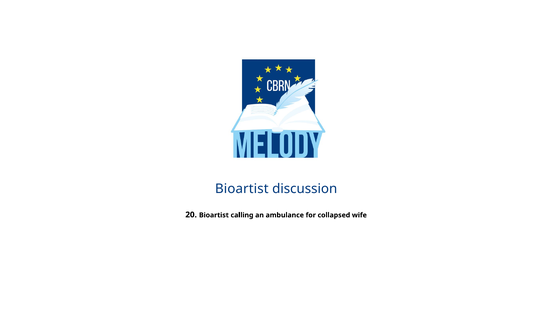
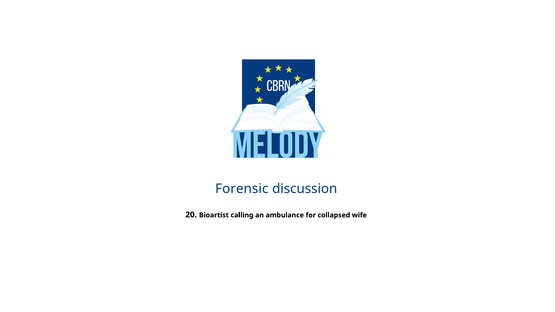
Bioartist: Bioartist -> Forensic (242, 189)
